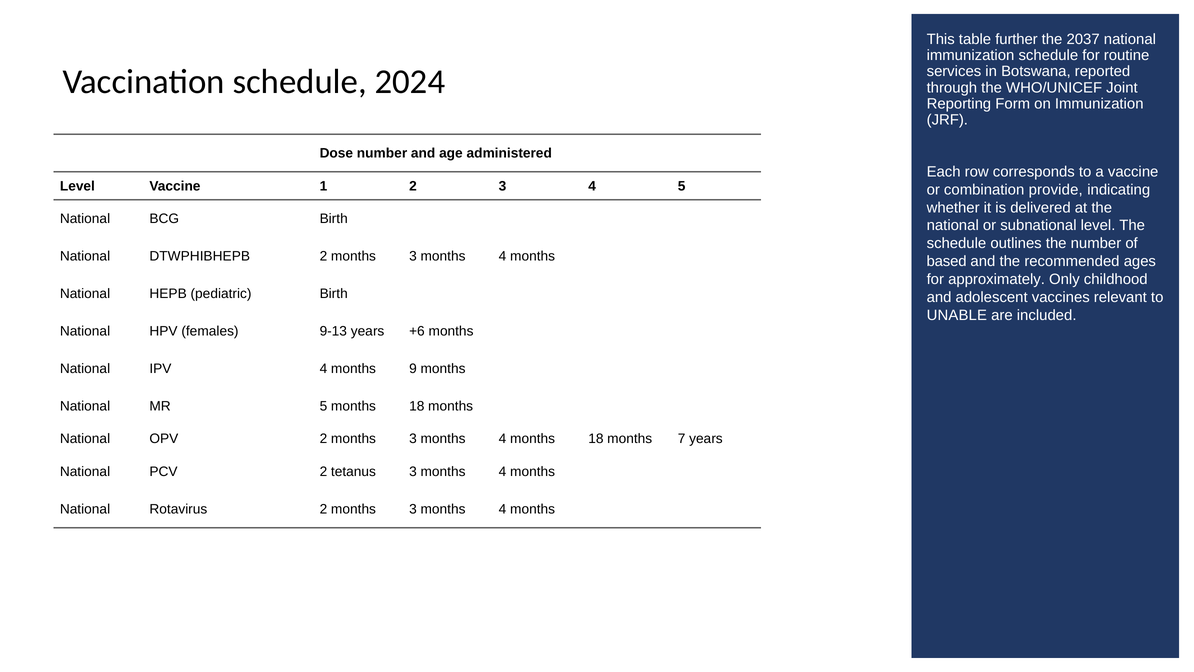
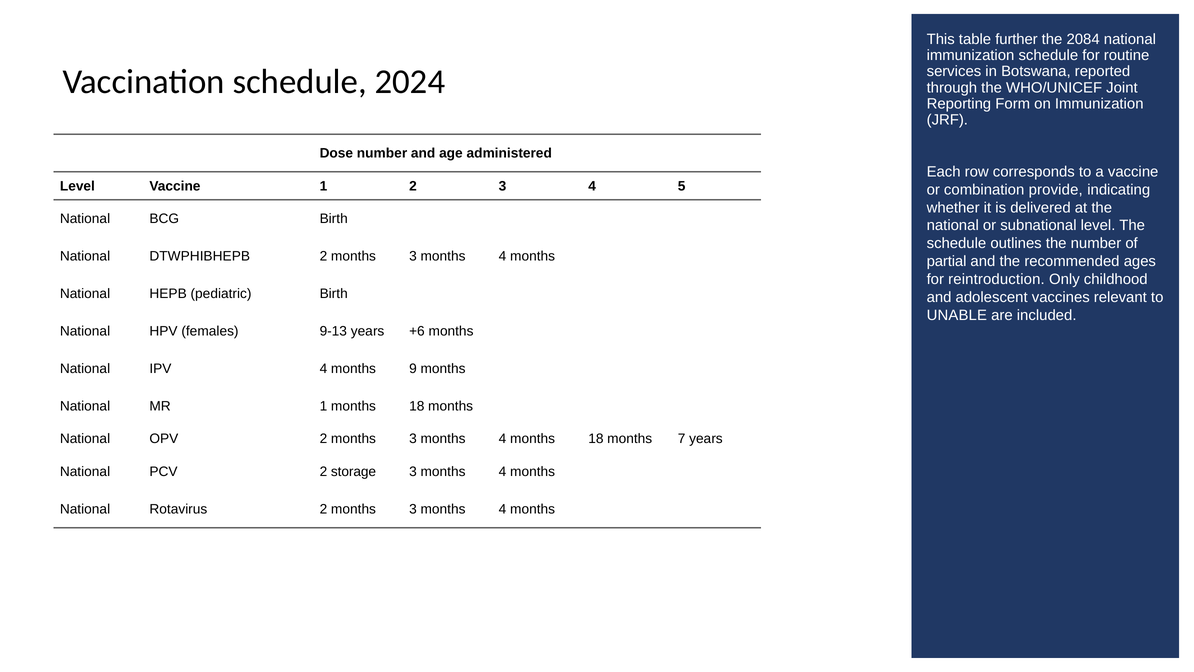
2037: 2037 -> 2084 (1083, 39)
based: based -> partial (947, 261)
approximately: approximately -> reintroduction (996, 279)
MR 5: 5 -> 1 (323, 406)
tetanus: tetanus -> storage (353, 471)
